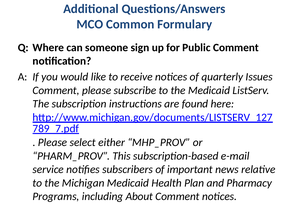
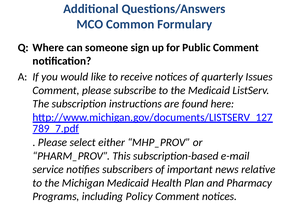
About: About -> Policy (139, 196)
